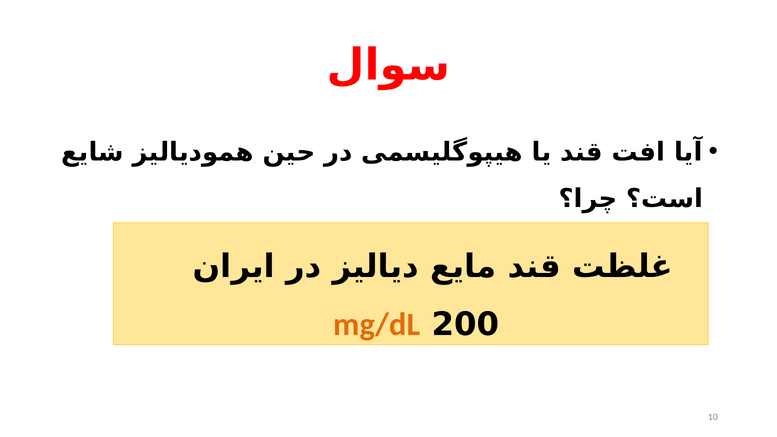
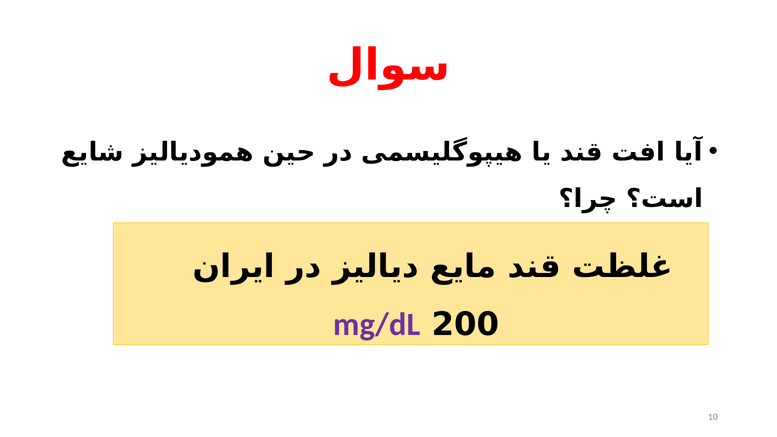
mg/dL colour: orange -> purple (377, 325)
